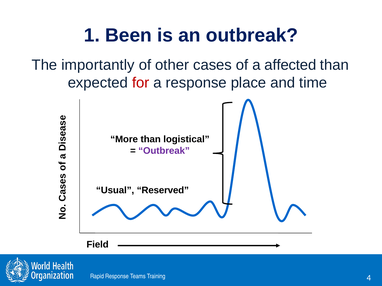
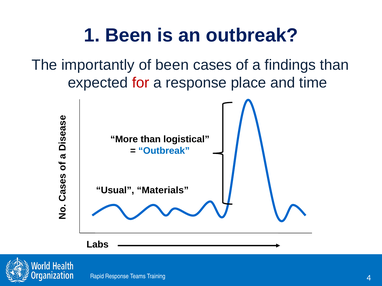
of other: other -> been (172, 65)
affected: affected -> findings (290, 65)
Outbreak colour: purple -> blue (164, 151)
Reserved: Reserved -> Materials (163, 190)
Field: Field -> Labs (98, 245)
